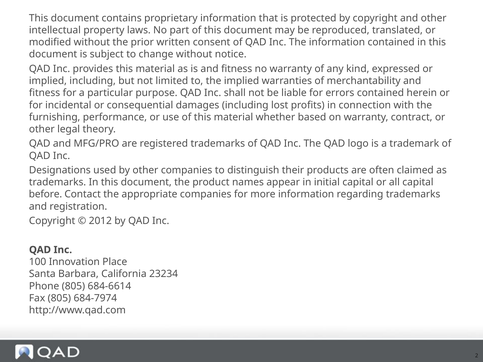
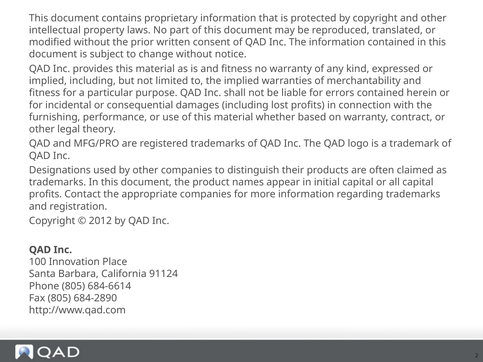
before: before -> profits (45, 194)
23234: 23234 -> 91124 (164, 274)
684-7974: 684-7974 -> 684-2890 (95, 298)
